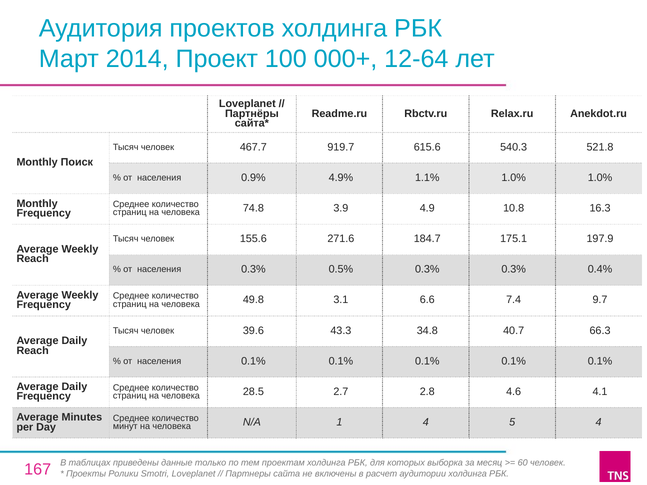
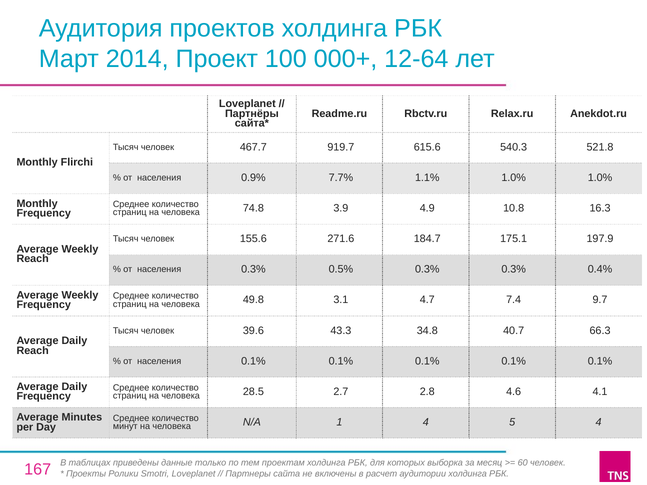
Поиск: Поиск -> Flirchi (77, 163)
4.9%: 4.9% -> 7.7% (341, 178)
6.6: 6.6 -> 4.7 (427, 300)
